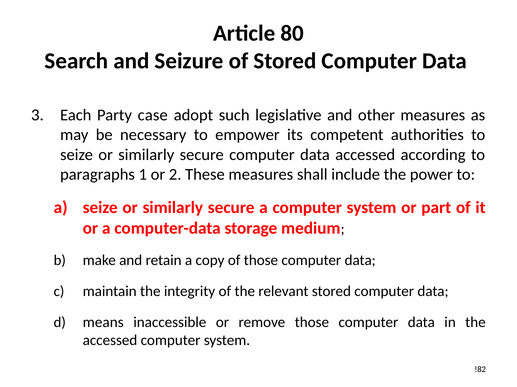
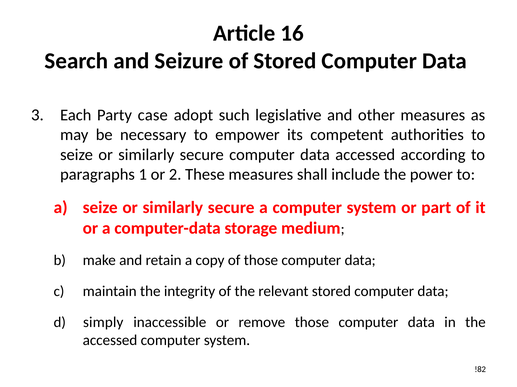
80: 80 -> 16 (292, 33)
means: means -> simply (103, 323)
